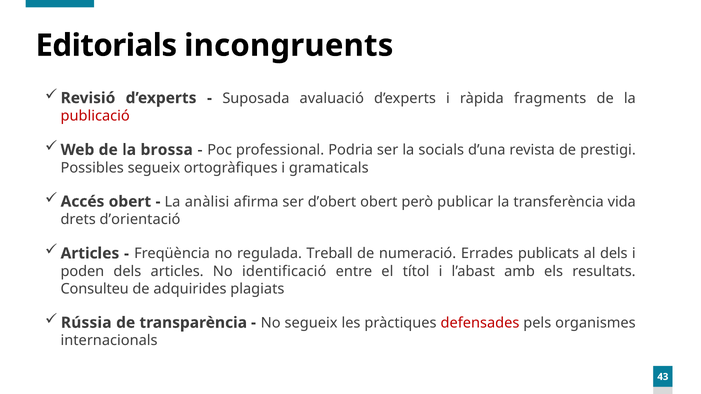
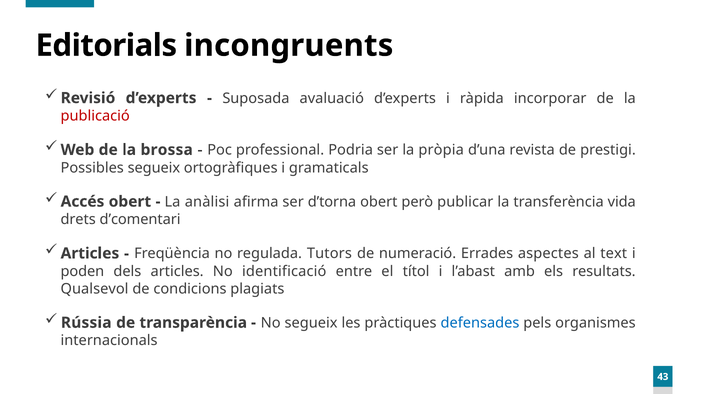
fragments: fragments -> incorporar (550, 98)
socials: socials -> pròpia (441, 150)
d’obert: d’obert -> d’torna (332, 202)
d’orientació: d’orientació -> d’comentari (140, 220)
Treball: Treball -> Tutors (329, 254)
publicats: publicats -> aspectes (548, 254)
al dels: dels -> text (614, 254)
Consulteu: Consulteu -> Qualsevol (95, 289)
adquirides: adquirides -> condicions (190, 289)
defensades colour: red -> blue (480, 323)
